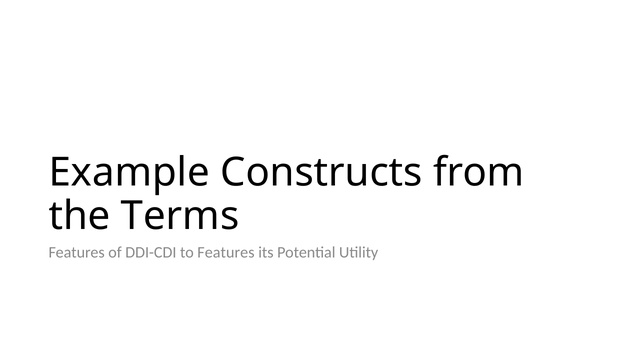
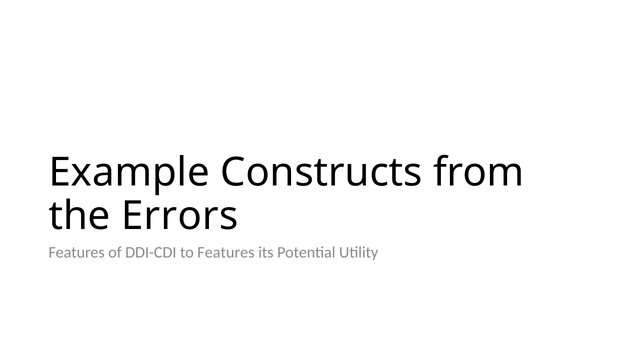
Terms: Terms -> Errors (180, 216)
